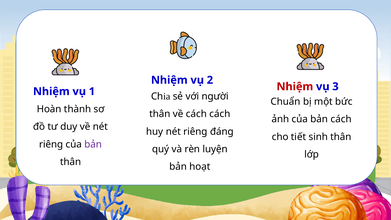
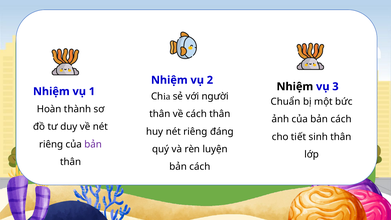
Nhiệm colour: red -> black (295, 87)
cách cách: cách -> thân (220, 114)
hoạt: hoạt -> cách (200, 167)
